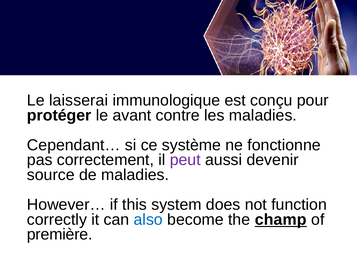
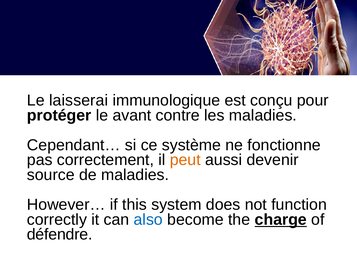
peut colour: purple -> orange (185, 160)
champ: champ -> charge (281, 219)
première: première -> défendre (60, 234)
